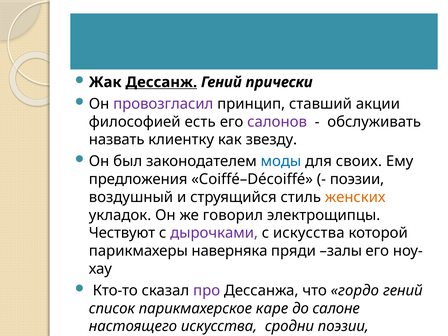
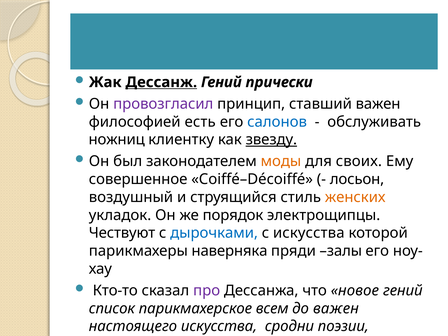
ставший акции: акции -> важен (378, 104)
салонов colour: purple -> blue (277, 122)
назвать: назвать -> ножниц (117, 140)
звезду underline: none -> present (271, 140)
моды colour: blue -> orange (281, 161)
предложения: предложения -> совершенное (138, 179)
поэзии: поэзии -> лосьон (357, 179)
говорил: говорил -> порядок (233, 215)
дырочками colour: purple -> blue (214, 233)
гордо: гордо -> новое (355, 291)
каре: каре -> всем (272, 308)
до салоне: салоне -> важен (336, 308)
